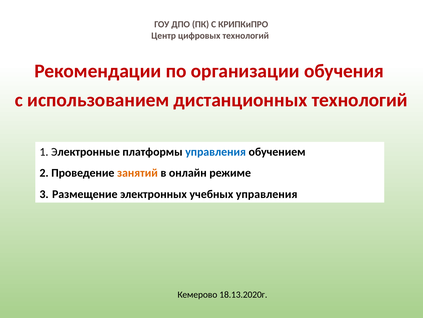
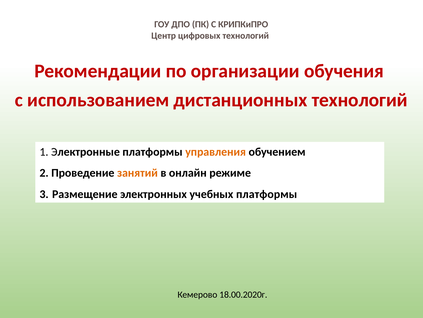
управления colour: blue -> orange (216, 151)
учебных управления: управления -> платформы (267, 194)
18.13.2020г: 18.13.2020г -> 18.00.2020г (243, 294)
